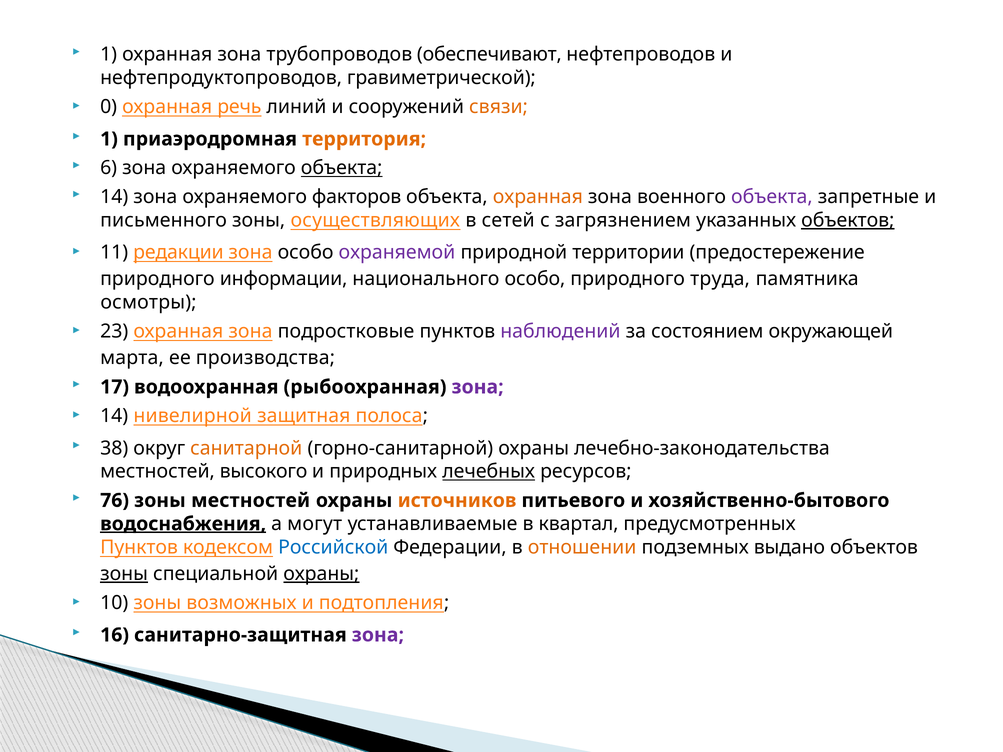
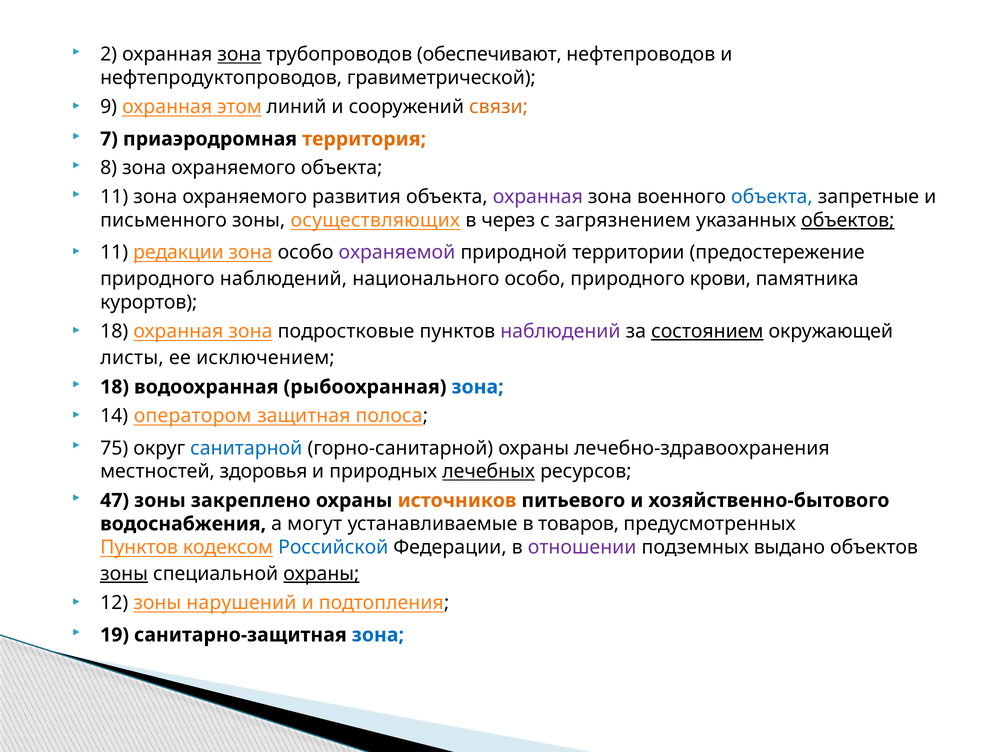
1: 1 -> 2 (109, 54)
зона underline: none -> present (239, 54)
0: 0 -> 9 (109, 107)
речь: речь -> этом (239, 107)
1: 1 -> 7 (109, 139)
6: 6 -> 8 (109, 168)
объекта underline: present -> none (342, 168)
14: 14 -> 11 (114, 197)
факторов: факторов -> развития (356, 197)
охранная colour: orange -> purple (538, 197)
объекта colour: purple -> blue (772, 197)
сетей: сетей -> через (508, 220)
природного информации: информации -> наблюдений (283, 279)
труда: труда -> крови (720, 279)
осмотры: осмотры -> курортов (149, 303)
23: 23 -> 18 (114, 332)
состоянием underline: none -> present (707, 332)
марта: марта -> листы (132, 358)
производства: производства -> исключением (265, 358)
17: 17 -> 18 (115, 387)
зона colour: purple -> blue (478, 387)
нивелирной: нивелирной -> оператором (193, 416)
38: 38 -> 75 (114, 448)
санитарной colour: orange -> blue (246, 448)
лечебно-законодательства: лечебно-законодательства -> лечебно-здравоохранения (702, 448)
высокого: высокого -> здоровья (264, 472)
76: 76 -> 47 (115, 501)
зоны местностей: местностей -> закреплено (251, 501)
водоснабжения underline: present -> none (183, 524)
квартал: квартал -> товаров (579, 524)
отношении colour: orange -> purple (582, 547)
10: 10 -> 12 (114, 603)
возможных: возможных -> нарушений (241, 603)
16: 16 -> 19 (115, 635)
зона colour: purple -> blue (378, 635)
